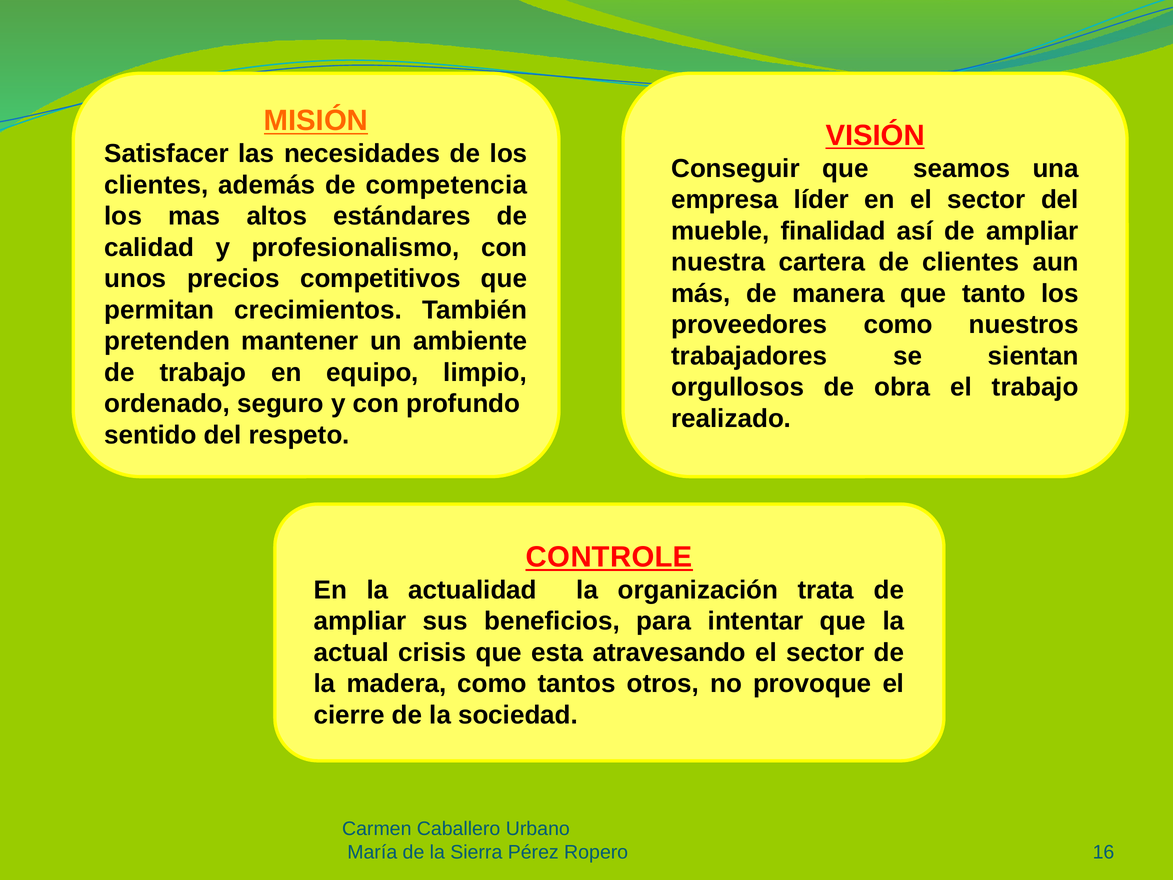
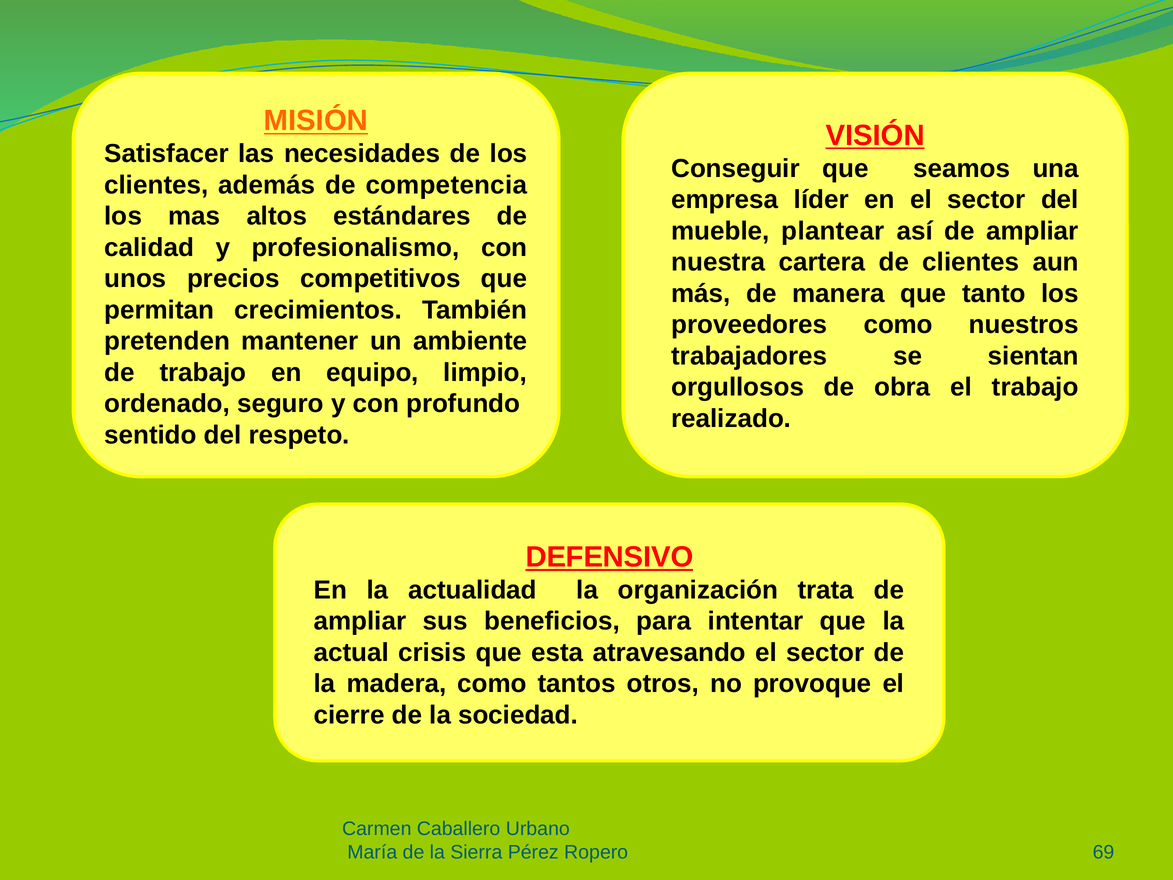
finalidad: finalidad -> plantear (833, 231)
CONTROLE: CONTROLE -> DEFENSIVO (609, 557)
16: 16 -> 69 (1103, 852)
